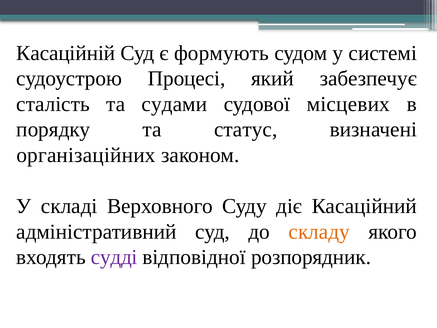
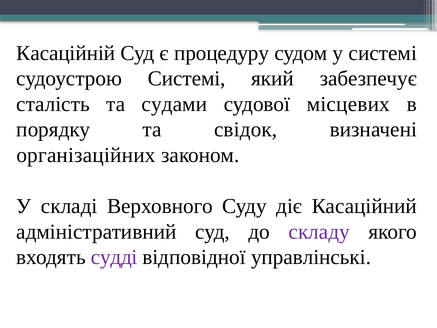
формують: формують -> процедуру (222, 53)
судоустрою Процесі: Процесі -> Системі (187, 78)
статус: статус -> свідок (246, 129)
складу colour: orange -> purple (319, 232)
розпорядник: розпорядник -> управлінські (311, 257)
